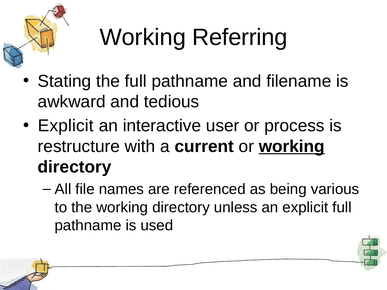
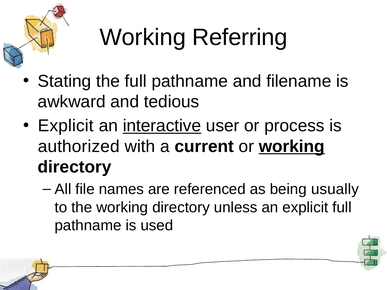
interactive underline: none -> present (162, 126)
restructure: restructure -> authorized (79, 147)
various: various -> usually (335, 189)
